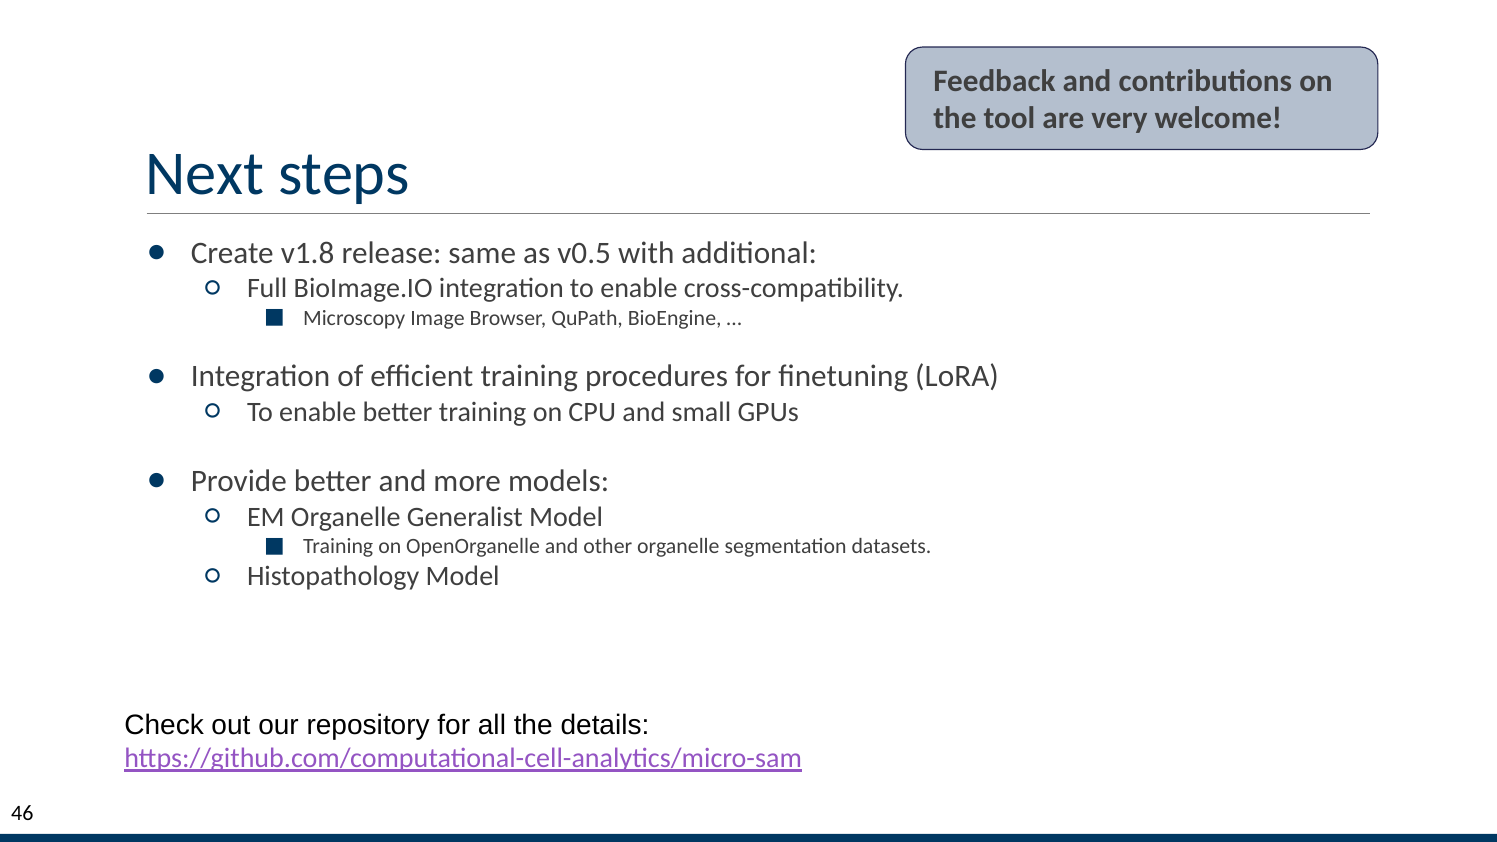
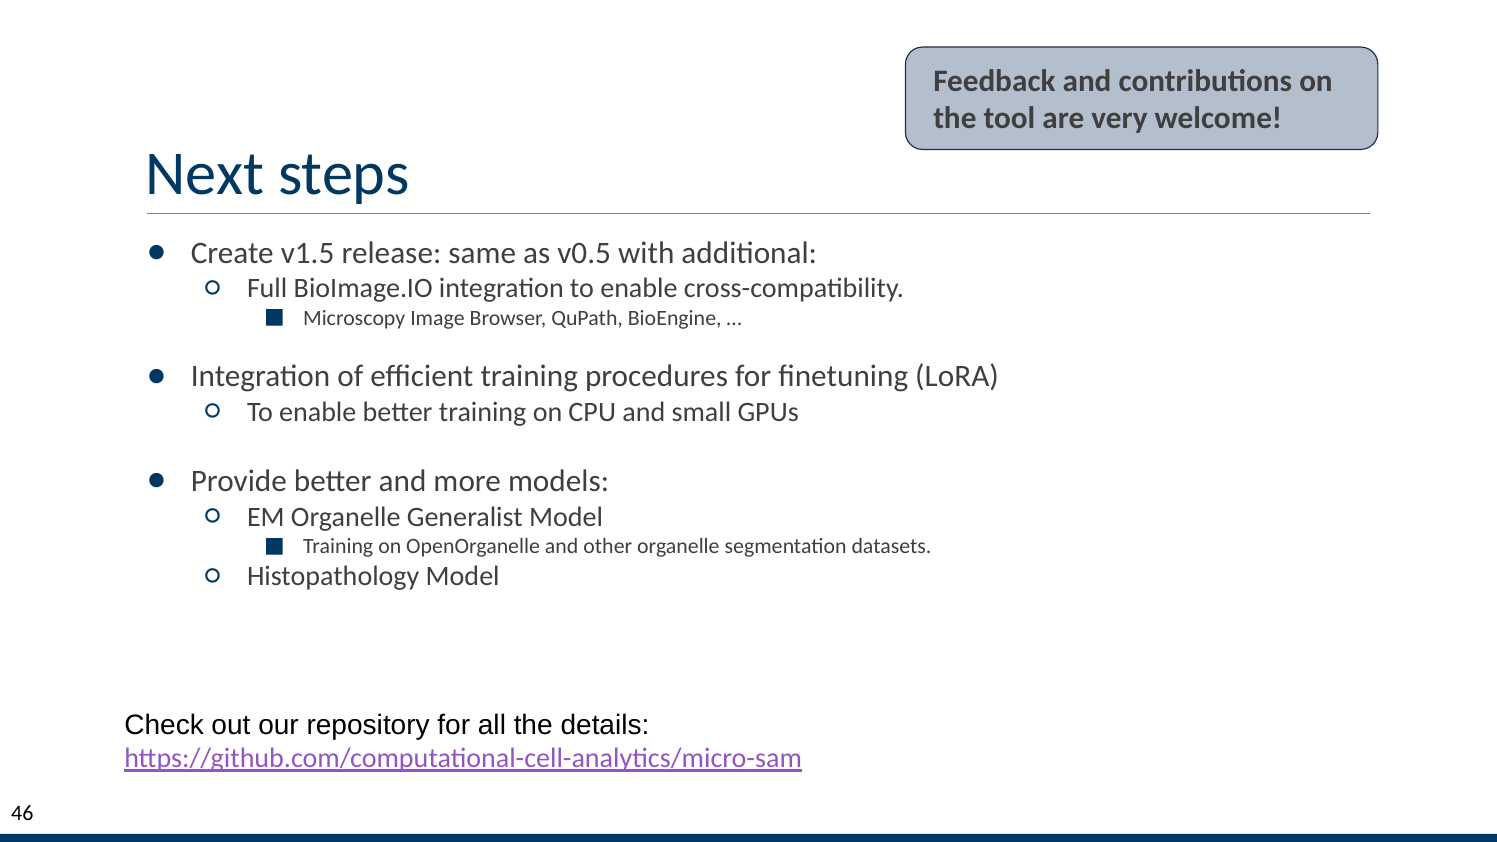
v1.8: v1.8 -> v1.5 (308, 253)
